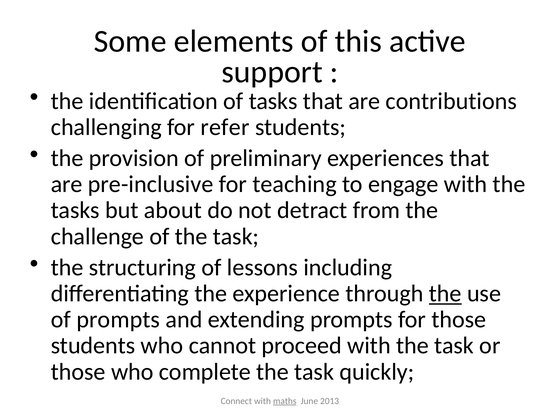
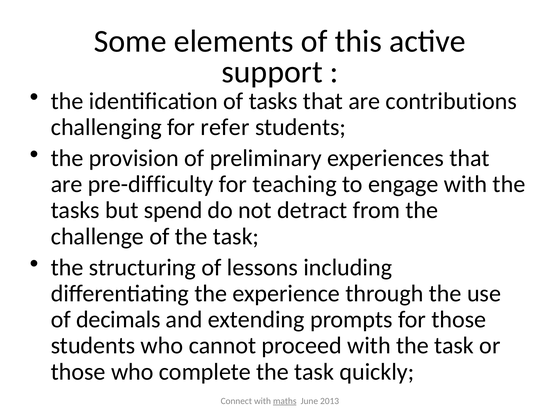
pre-inclusive: pre-inclusive -> pre-difficulty (151, 184)
about: about -> spend (173, 210)
the underline: present -> none (445, 294)
of prompts: prompts -> decimals (118, 320)
